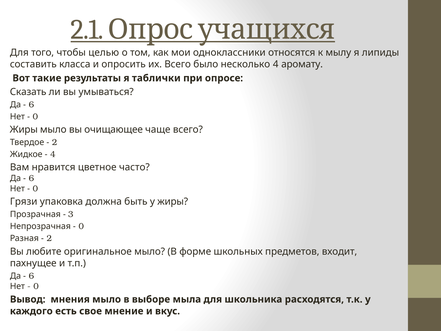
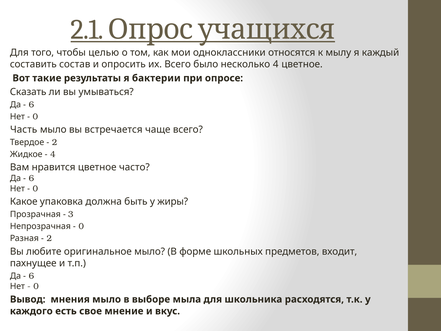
липиды: липиды -> каждый (381, 53)
класса: класса -> состав (75, 64)
4 аромату: аромату -> цветное (302, 64)
таблички: таблички -> бактерии (156, 78)
Жиры: Жиры -> Часть (24, 130)
очищающее: очищающее -> встречается (114, 130)
Грязи: Грязи -> Какое (24, 202)
